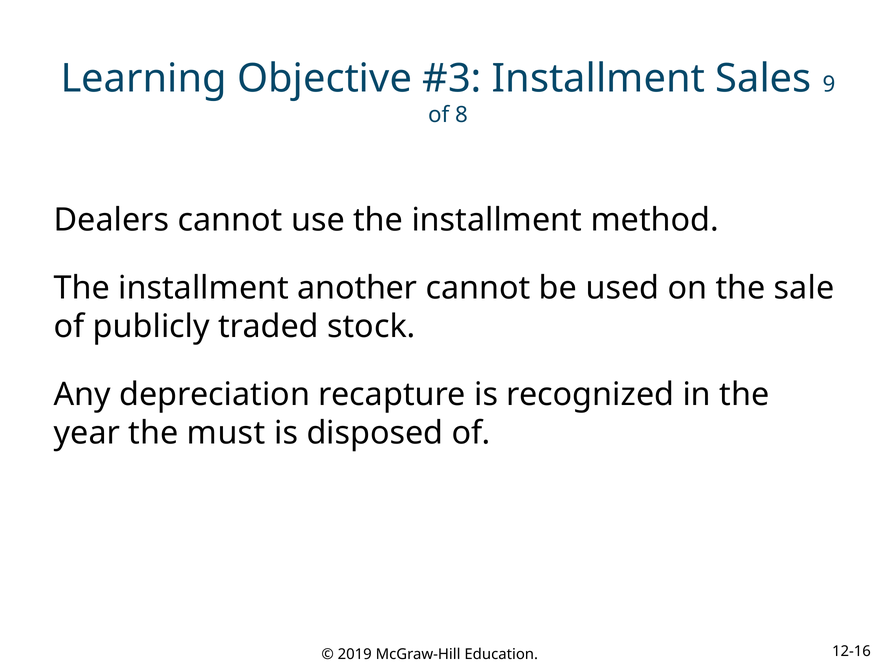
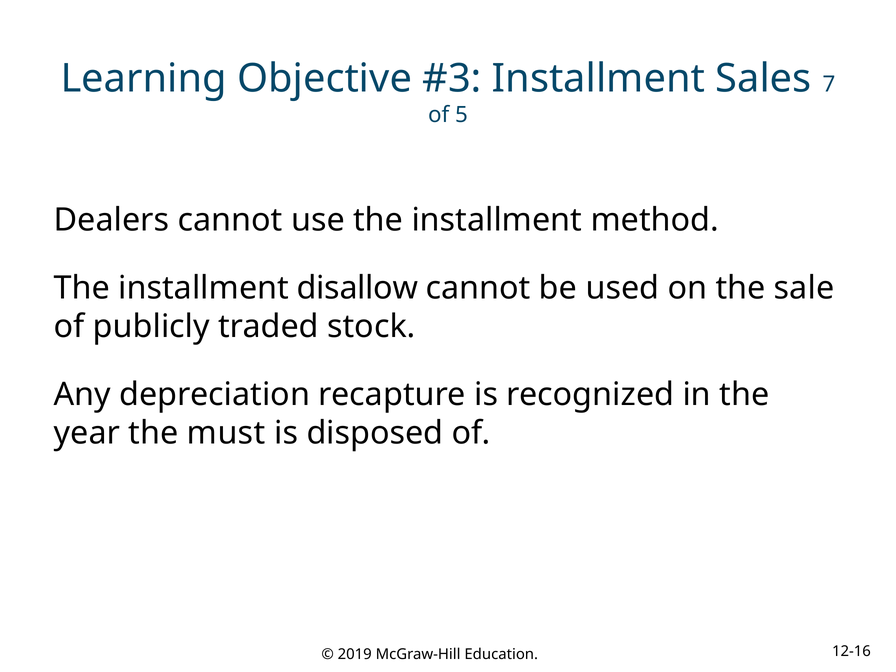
9: 9 -> 7 (829, 85)
8: 8 -> 5 (461, 115)
another: another -> disallow (357, 288)
